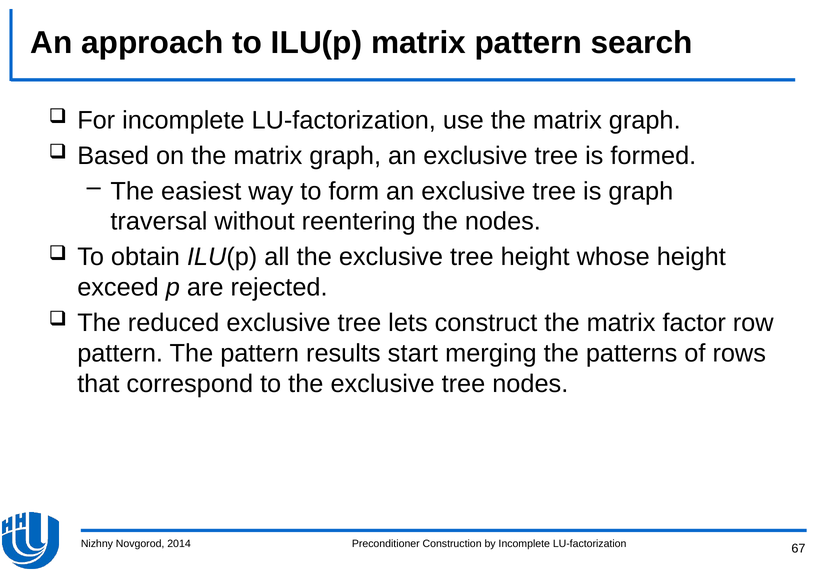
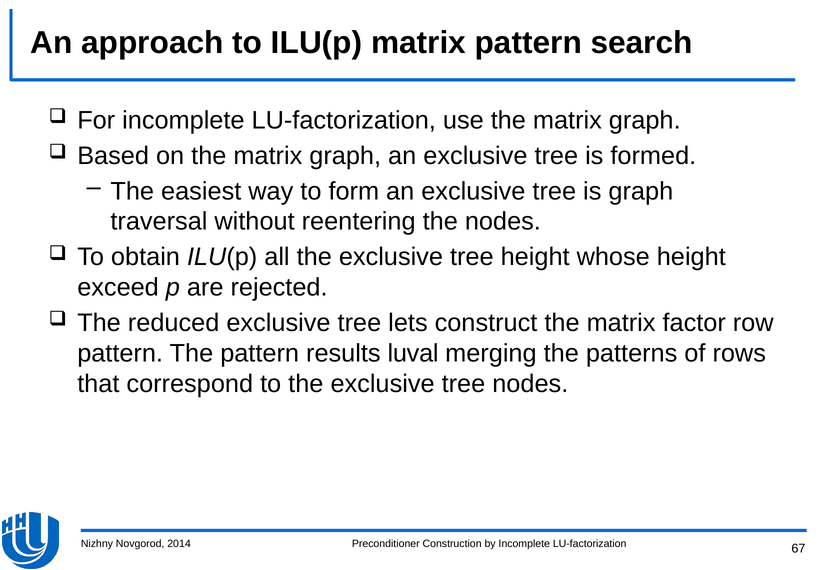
start: start -> luval (413, 353)
